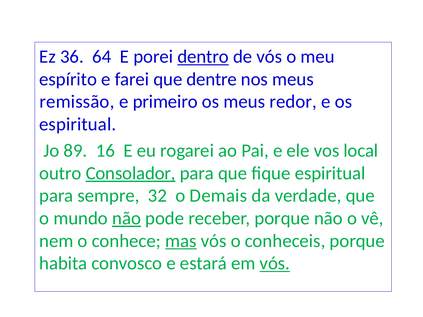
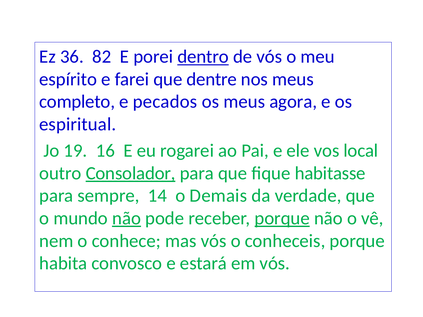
64: 64 -> 82 (102, 57)
remissão: remissão -> completo (77, 102)
primeiro: primeiro -> pecados (165, 102)
redor: redor -> agora (293, 102)
89: 89 -> 19 (75, 151)
fique espiritual: espiritual -> habitasse (330, 173)
32: 32 -> 14 (157, 196)
porque underline: none -> present (282, 218)
mas underline: present -> none (181, 241)
vós underline: present -> none (275, 264)
